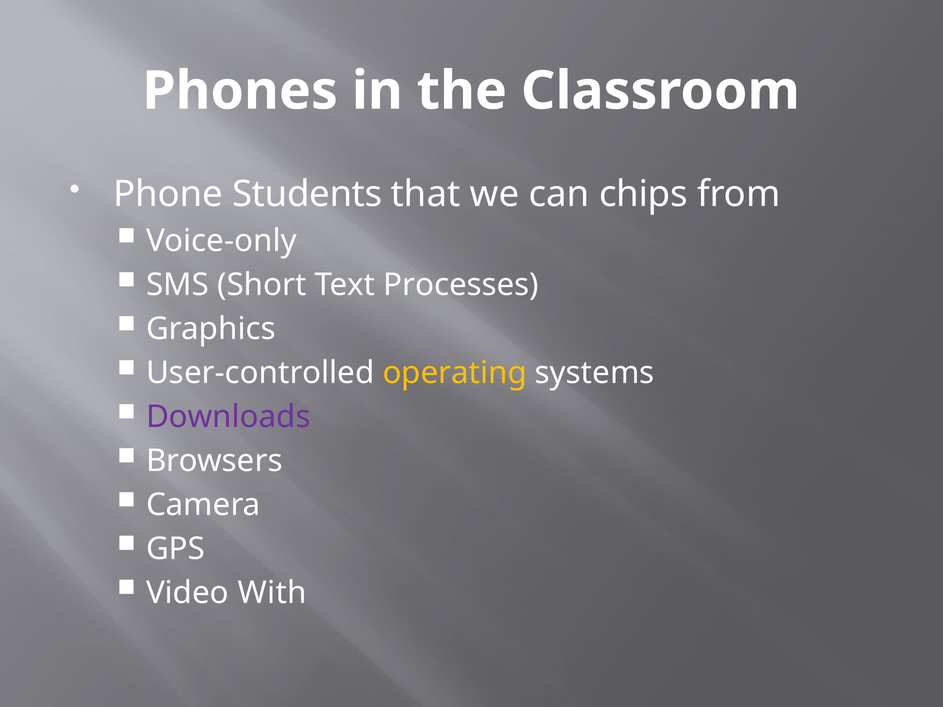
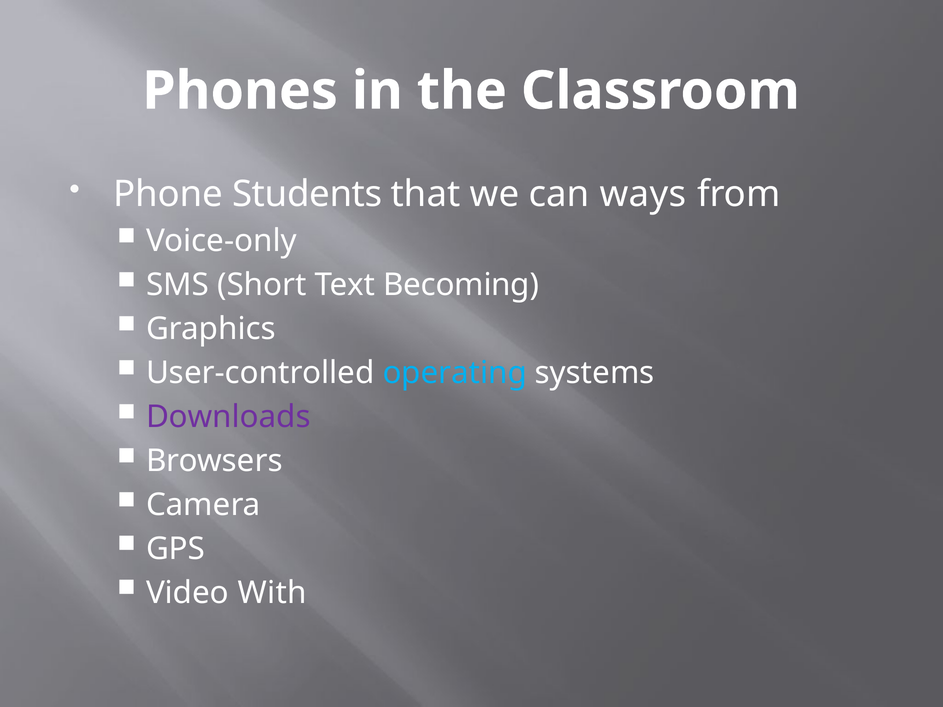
chips: chips -> ways (643, 194)
Processes: Processes -> Becoming (461, 285)
operating colour: yellow -> light blue (455, 373)
